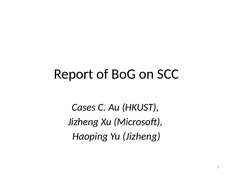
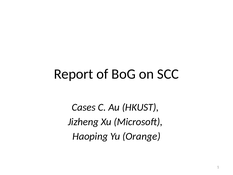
Yu Jizheng: Jizheng -> Orange (141, 136)
